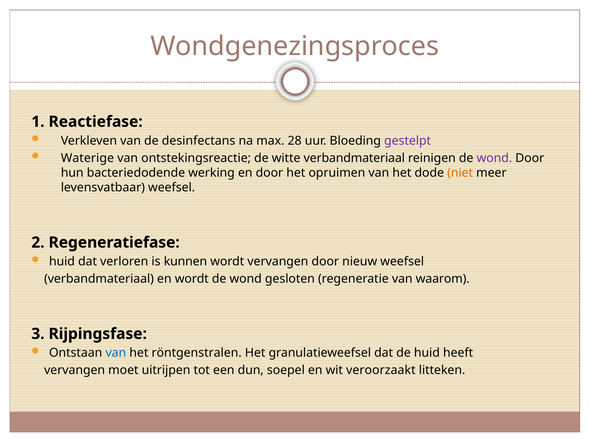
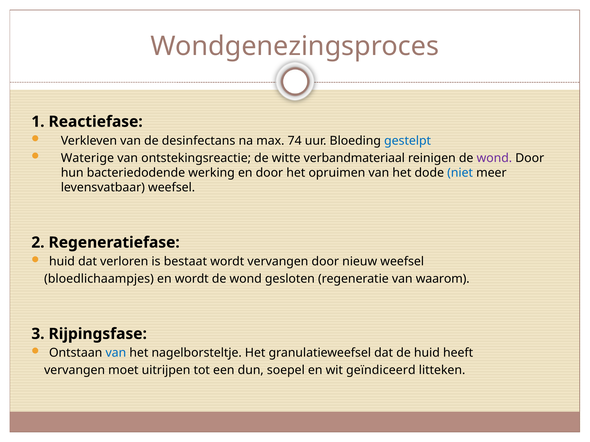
28: 28 -> 74 (295, 141)
gestelpt colour: purple -> blue (408, 141)
niet colour: orange -> blue (460, 173)
kunnen: kunnen -> bestaat (185, 262)
verbandmateriaal: verbandmateriaal -> bloedlichaampjes (99, 279)
röntgenstralen: röntgenstralen -> nagelborsteltje (197, 353)
veroorzaakt: veroorzaakt -> geïndiceerd (381, 371)
